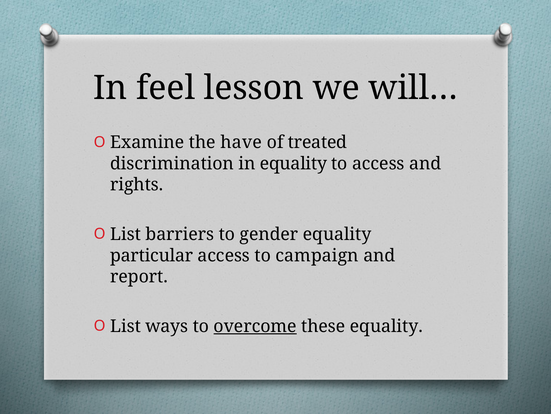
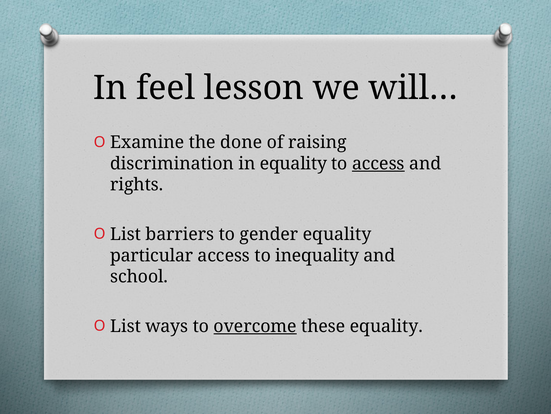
have: have -> done (241, 142)
treated: treated -> raising (317, 142)
access underline: none -> present (378, 163)
campaign: campaign -> inequality (317, 255)
report: report -> school (139, 276)
